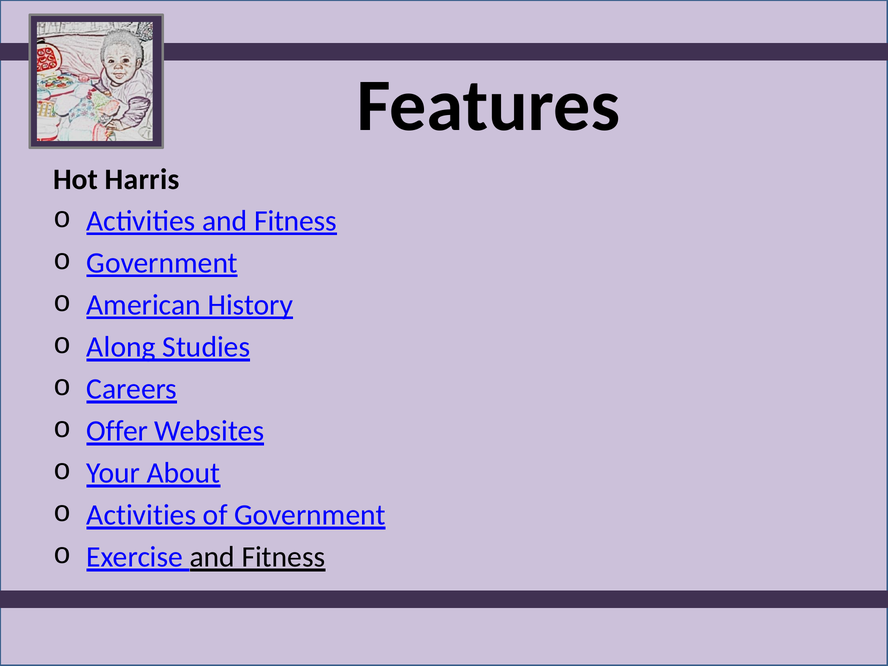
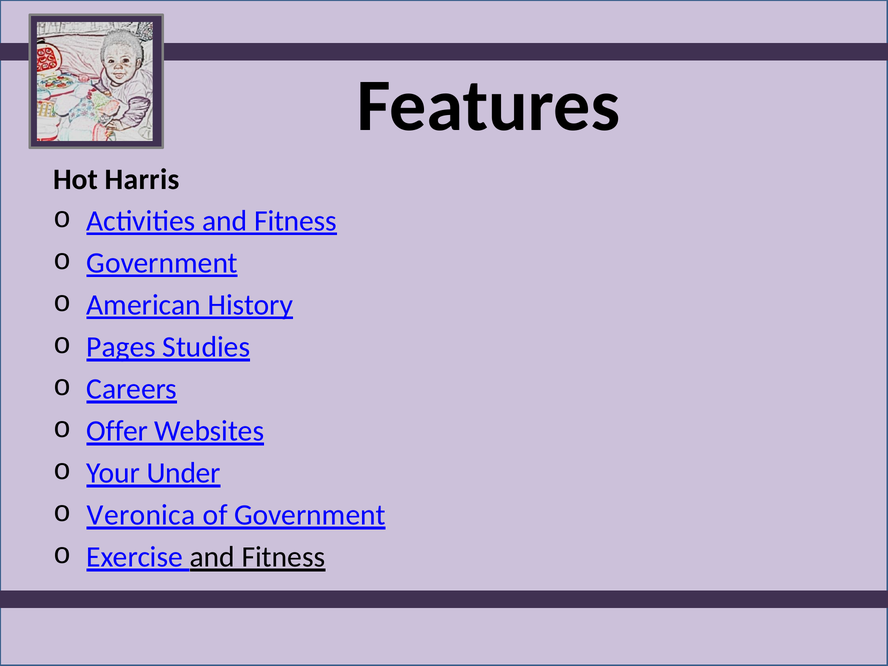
Along: Along -> Pages (121, 347)
About: About -> Under (184, 473)
Activities: Activities -> Veronica (141, 515)
